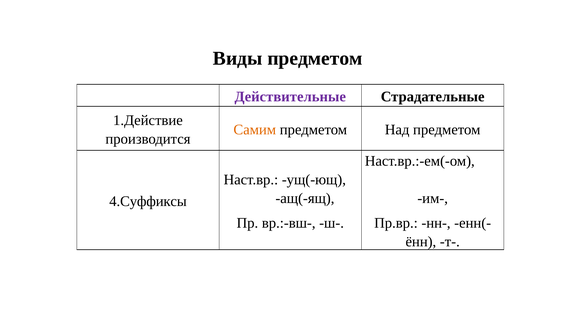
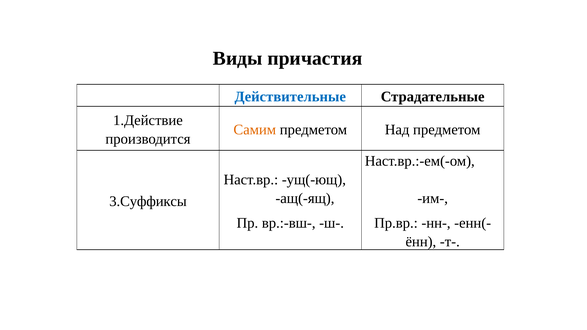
Виды предметом: предметом -> причастия (315, 58)
Действительные colour: purple -> blue (290, 97)
4.Суффиксы: 4.Суффиксы -> 3.Суффиксы (148, 201)
